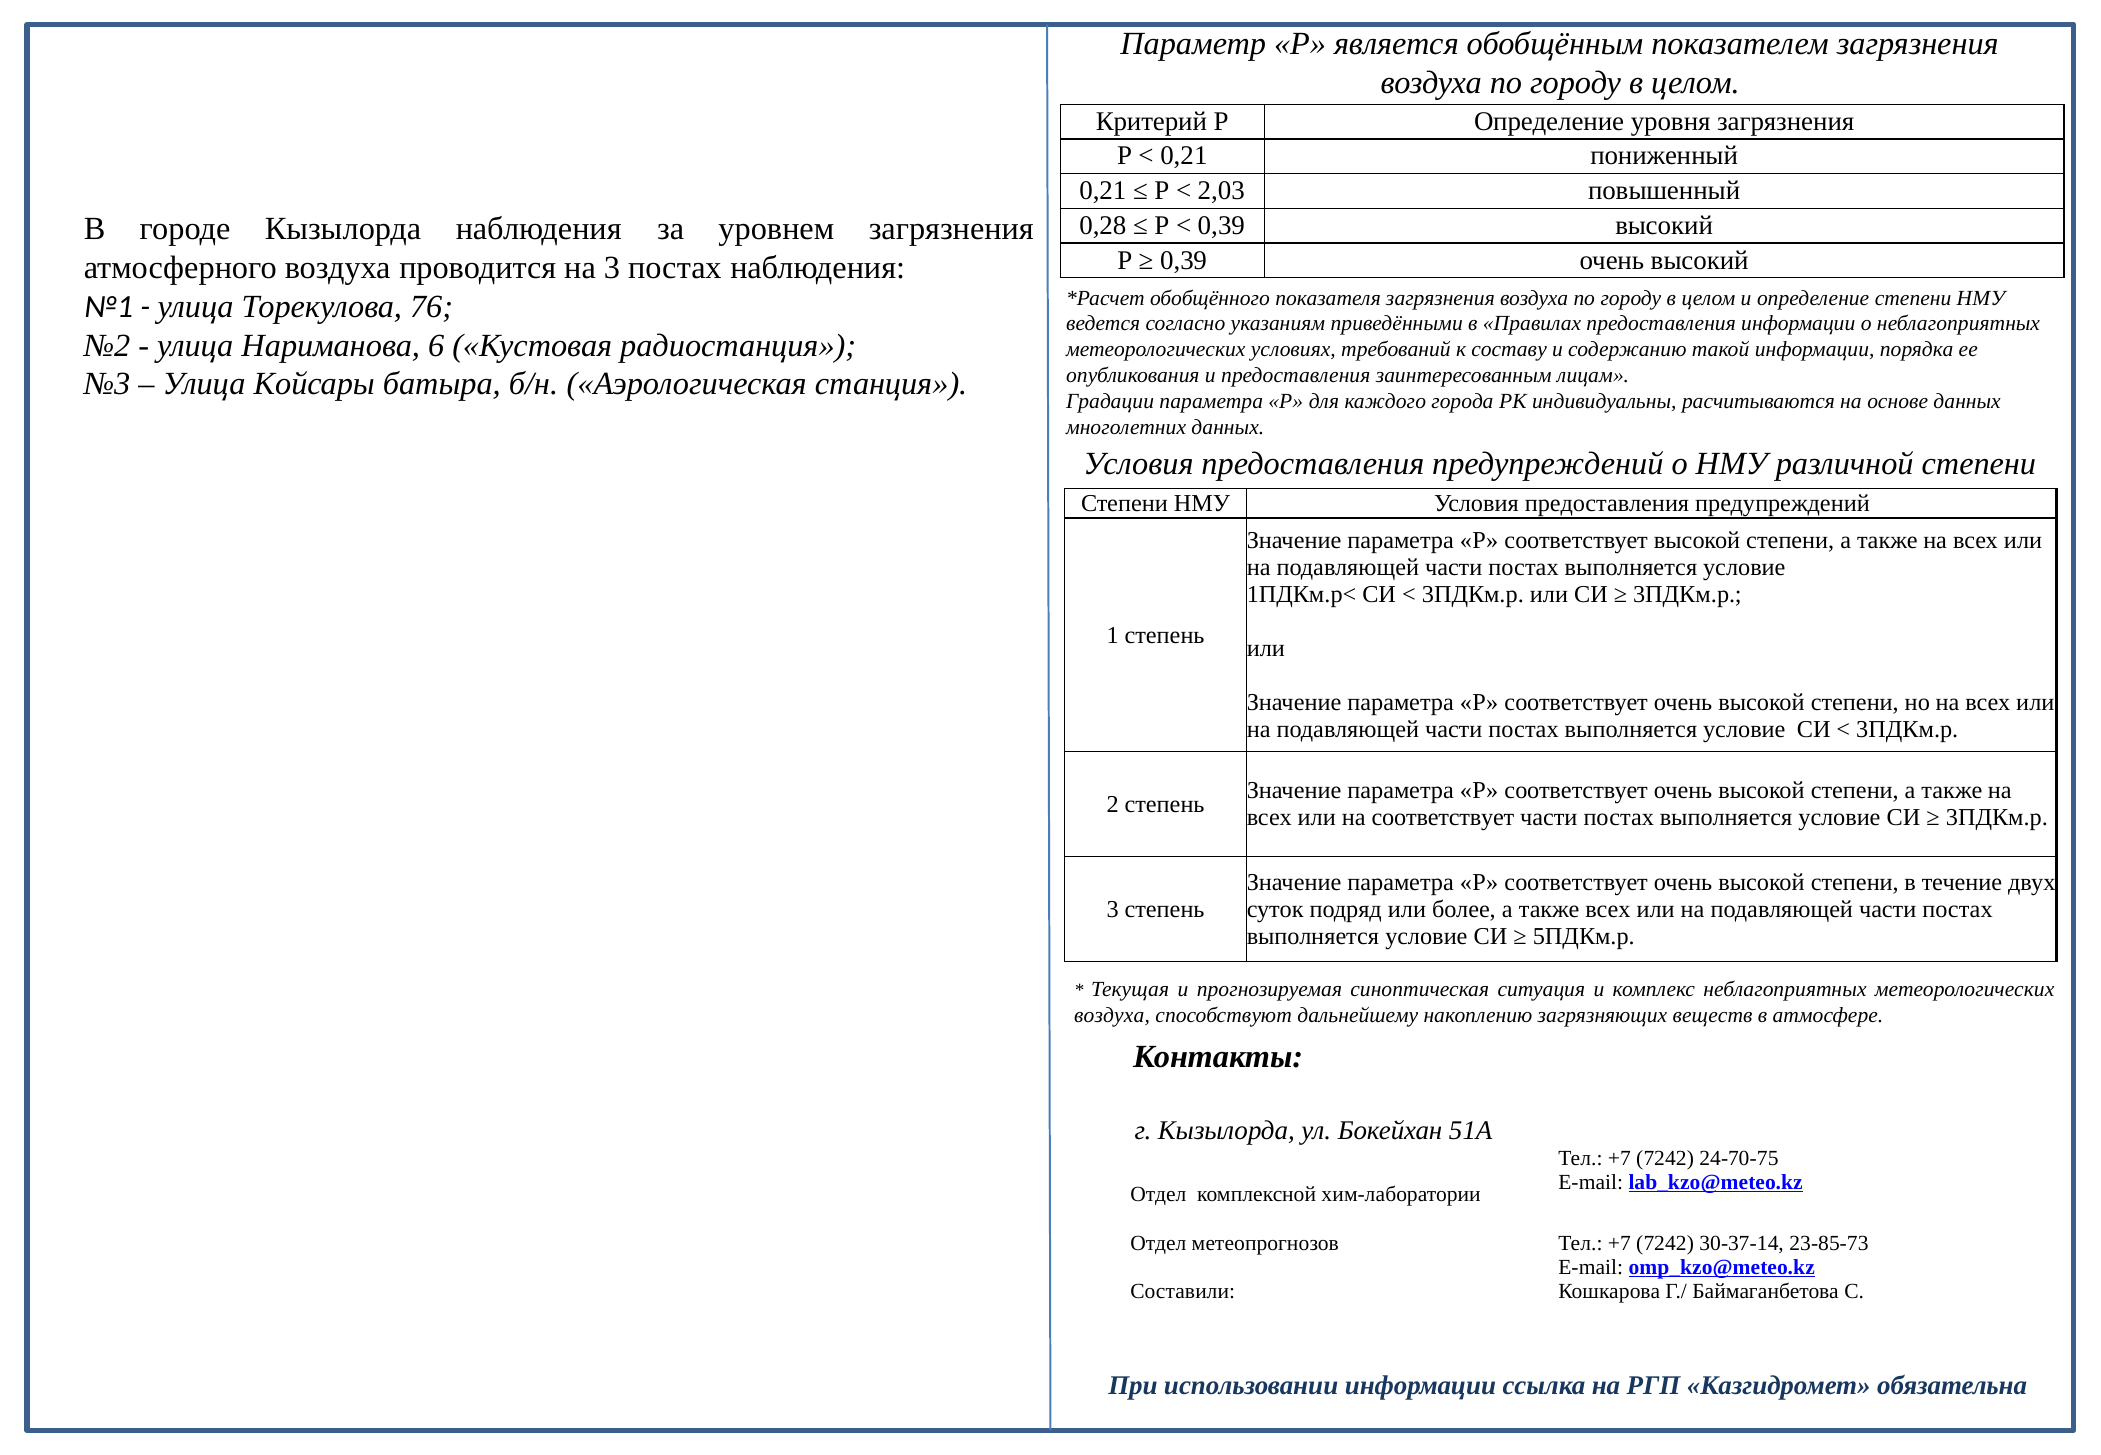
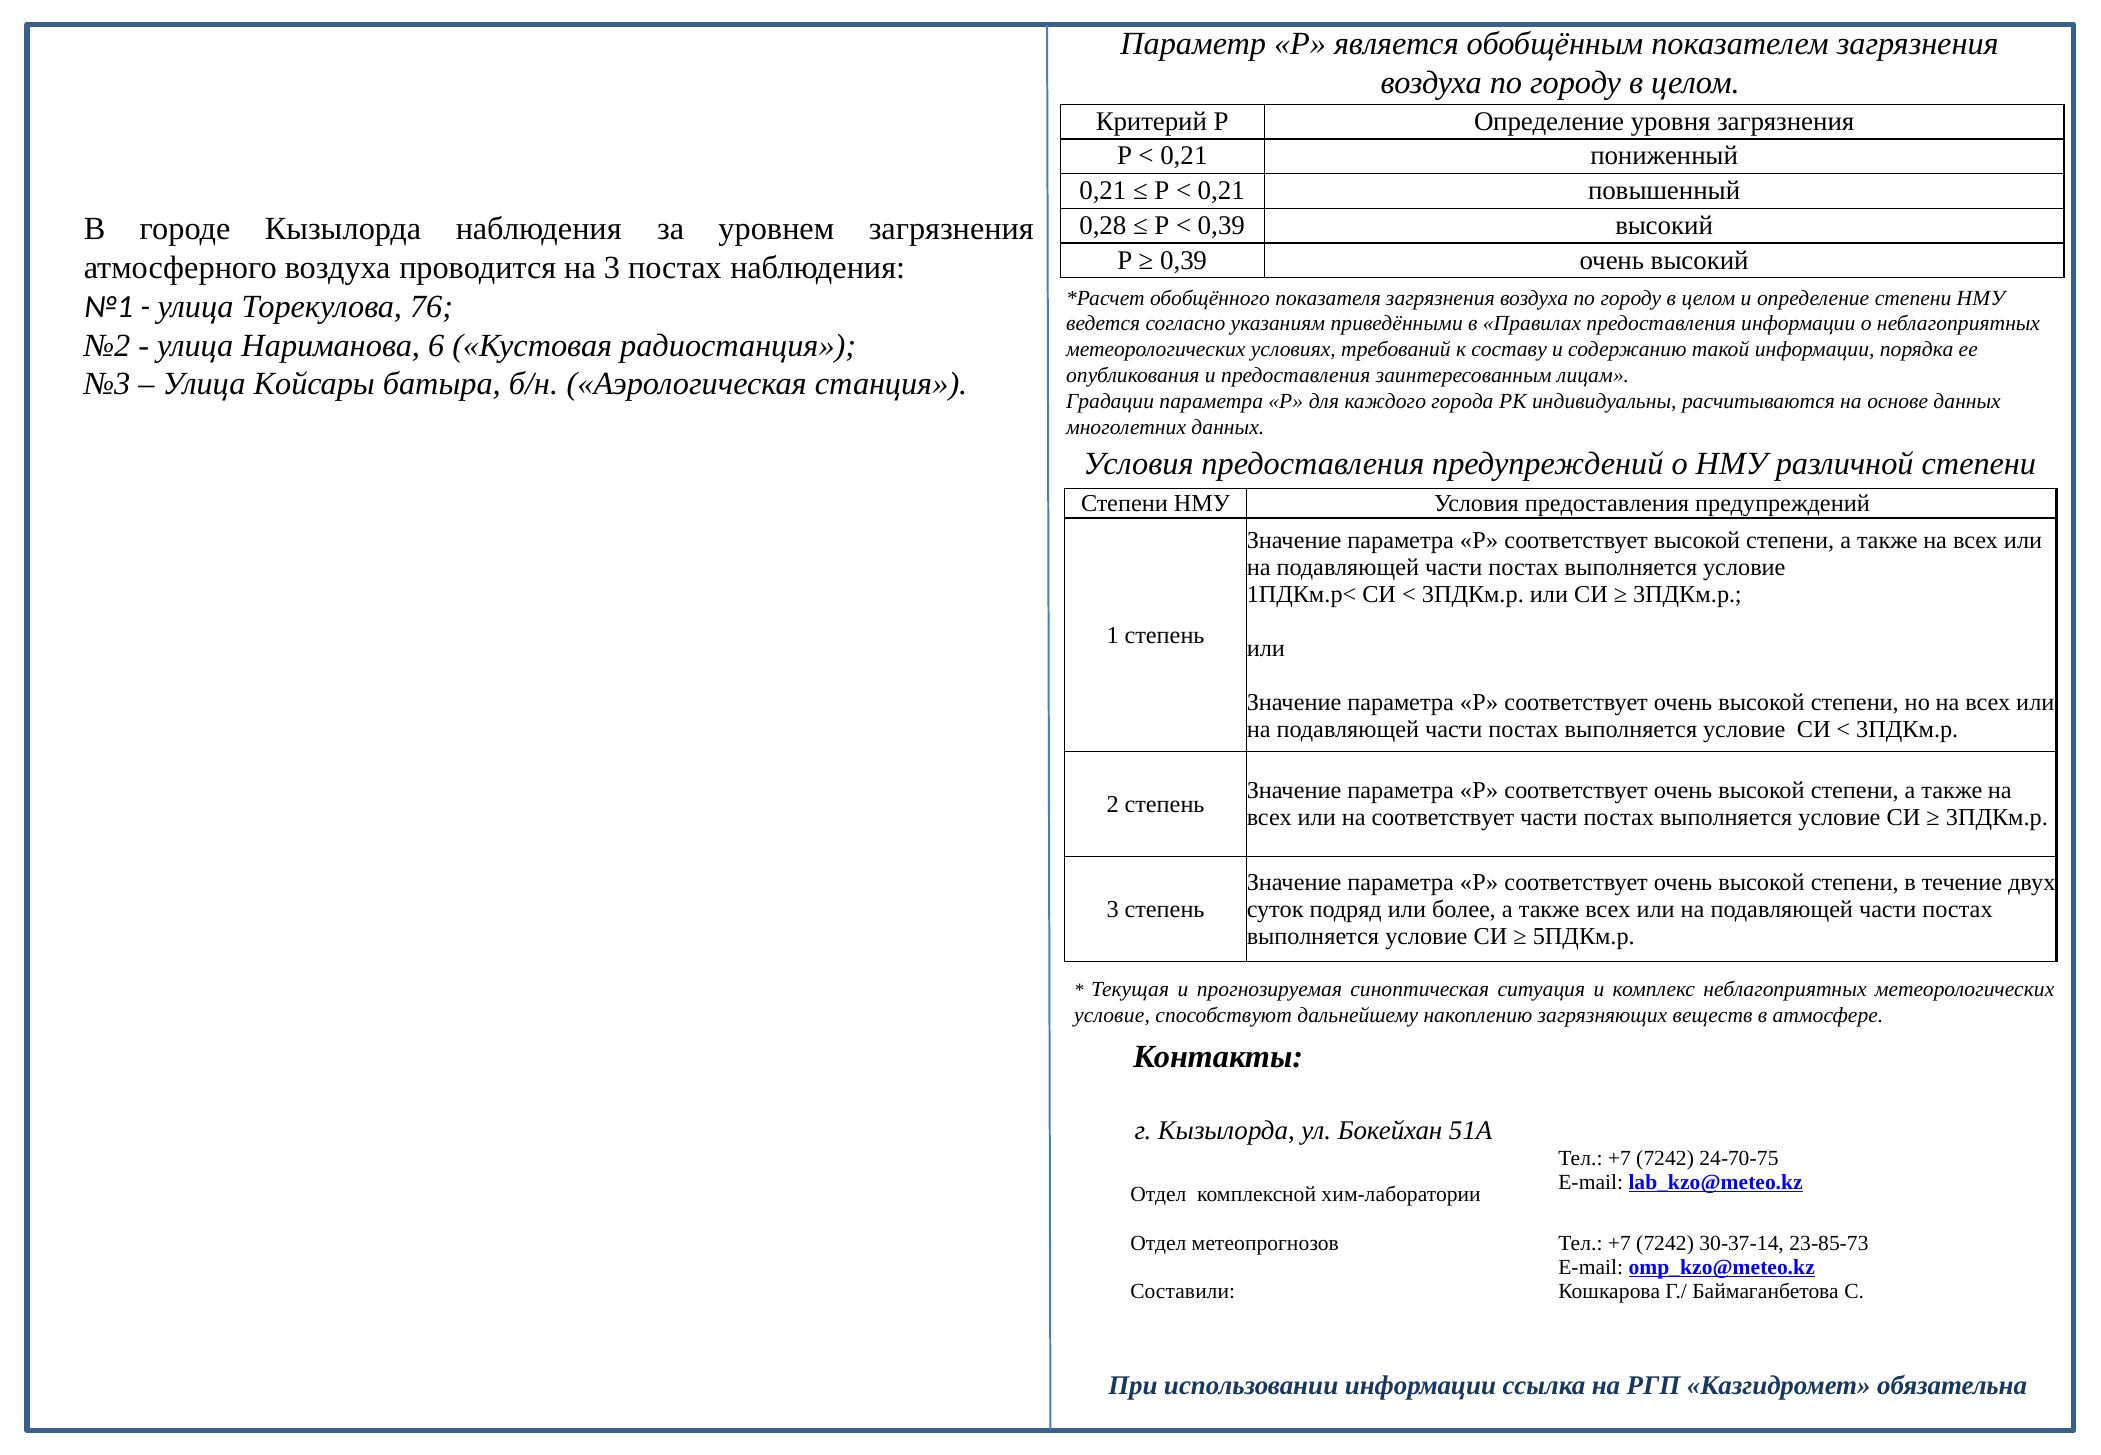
2,03: 2,03 -> 0,21 (1221, 191)
воздуха: воздуха -> условие (1112, 1015)
